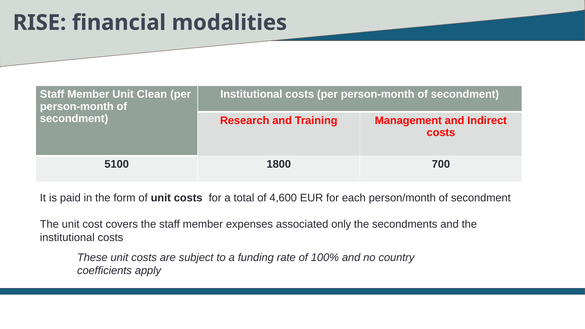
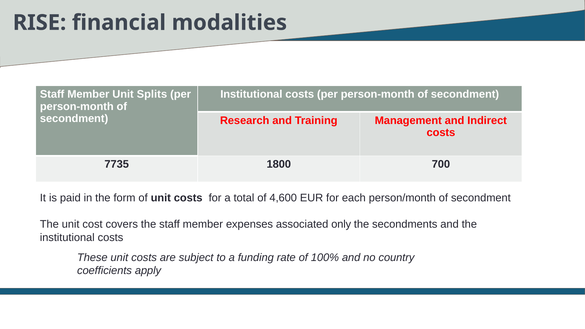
Clean: Clean -> Splits (152, 94)
5100: 5100 -> 7735 (117, 164)
